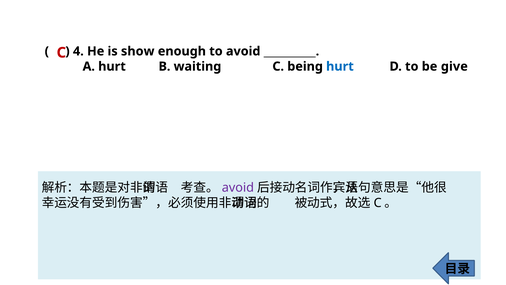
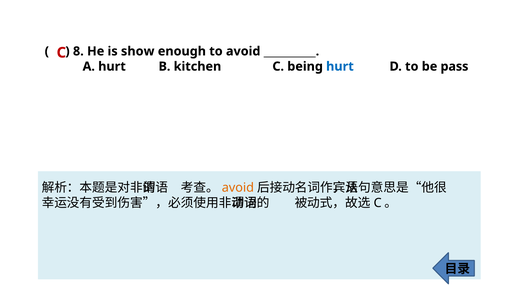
4: 4 -> 8 (78, 51)
waiting: waiting -> kitchen (197, 66)
give: give -> pass (454, 66)
avoid colour: purple -> orange (238, 187)
